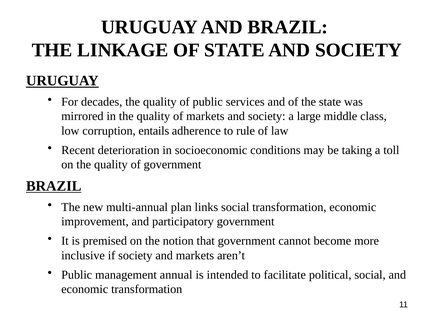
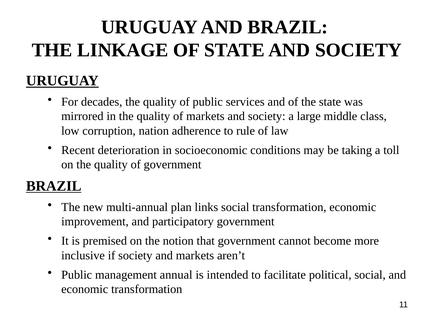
entails: entails -> nation (154, 131)
